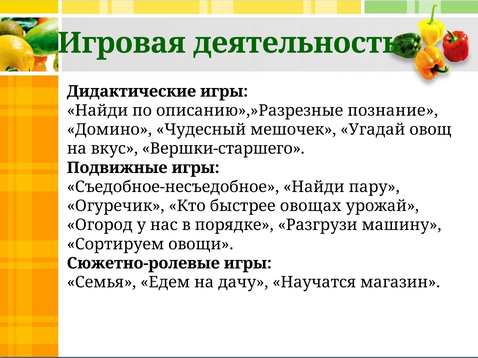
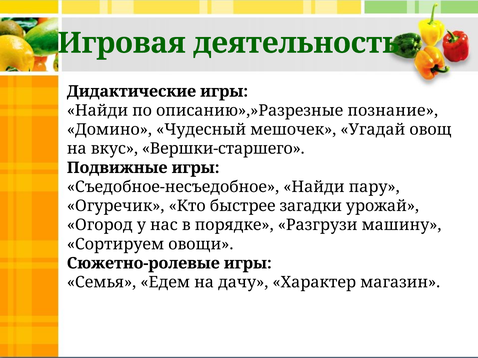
овощах: овощах -> загадки (311, 206)
Научатся: Научатся -> Характер (314, 283)
